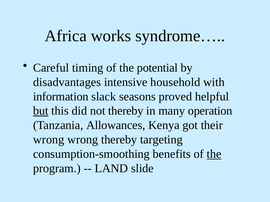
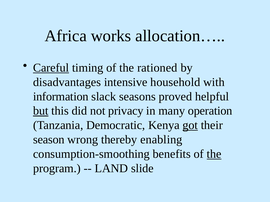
syndrome…: syndrome… -> allocation… (180, 36)
Careful underline: none -> present (51, 68)
potential: potential -> rationed (157, 68)
not thereby: thereby -> privacy (126, 111)
Allowances: Allowances -> Democratic (116, 126)
got underline: none -> present (190, 126)
wrong: wrong -> season (49, 140)
targeting: targeting -> enabling (161, 140)
